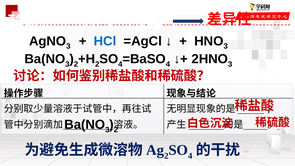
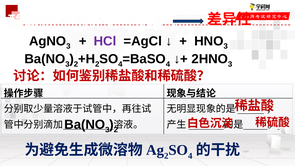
HCl colour: blue -> purple (105, 41)
